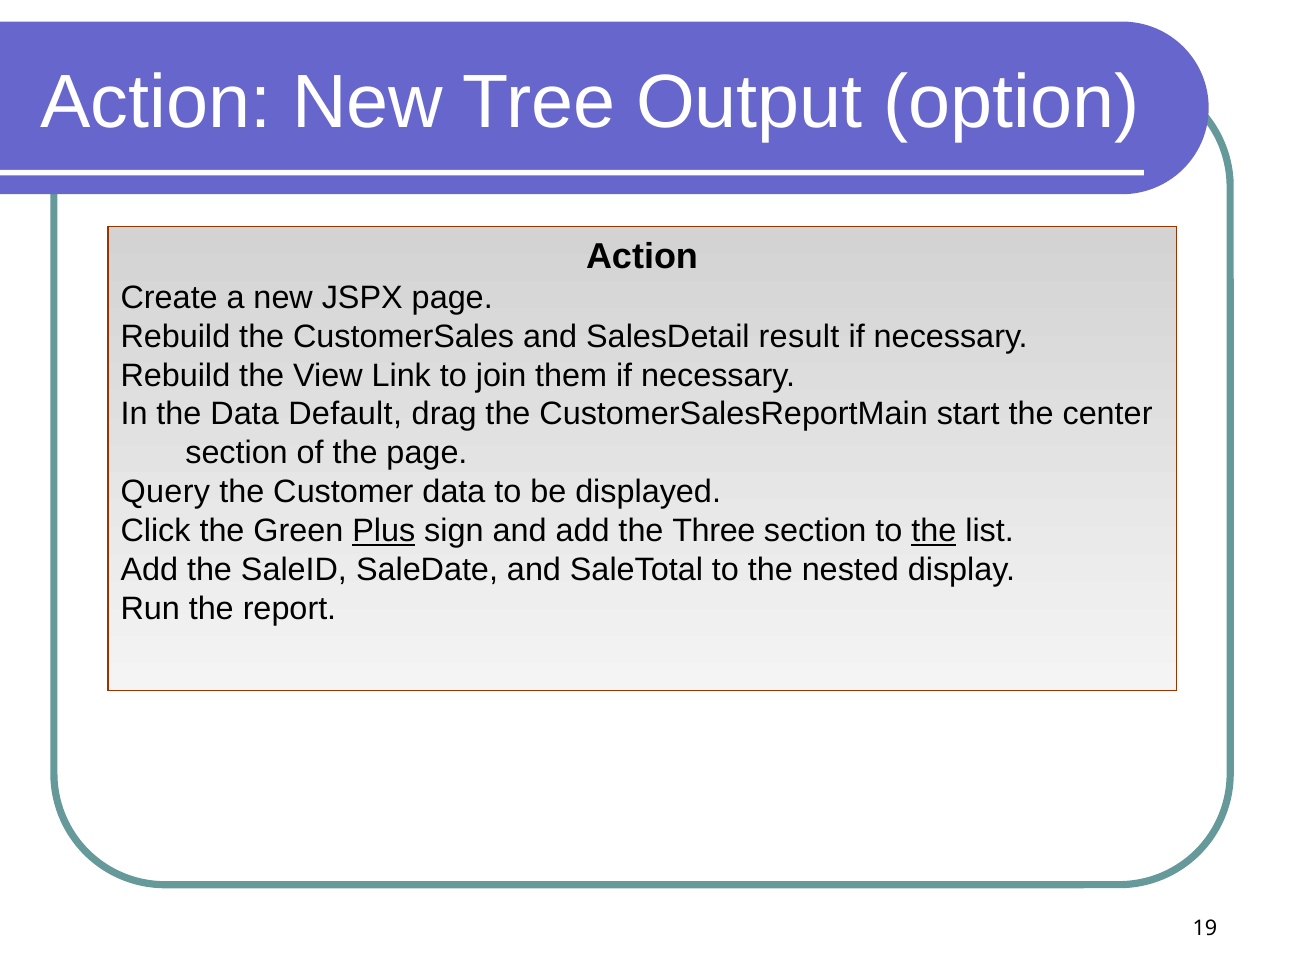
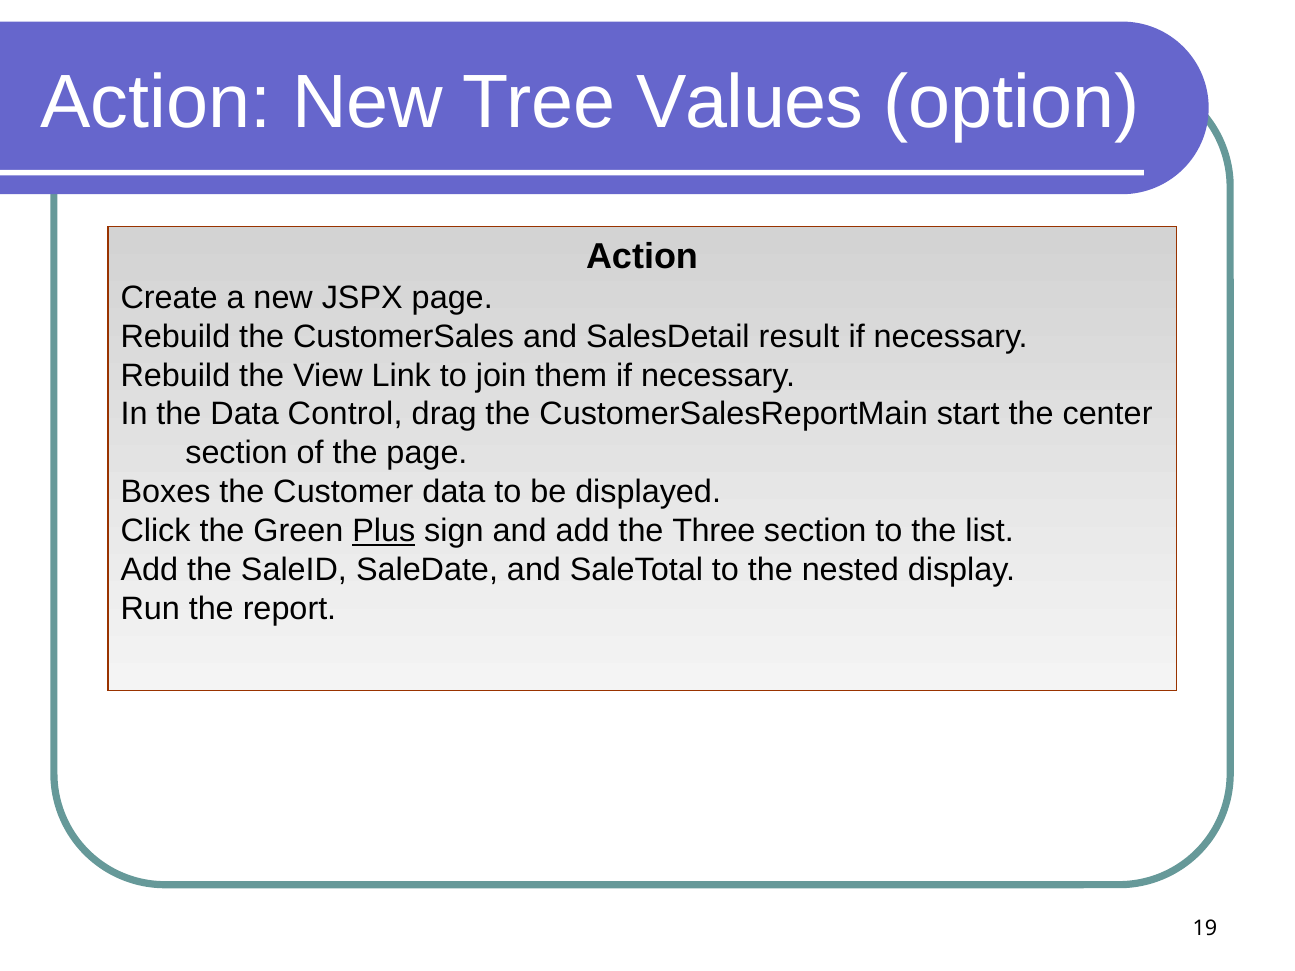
Output: Output -> Values (750, 102)
Default: Default -> Control (345, 414)
Query: Query -> Boxes (166, 492)
the underline: present -> none (934, 531)
